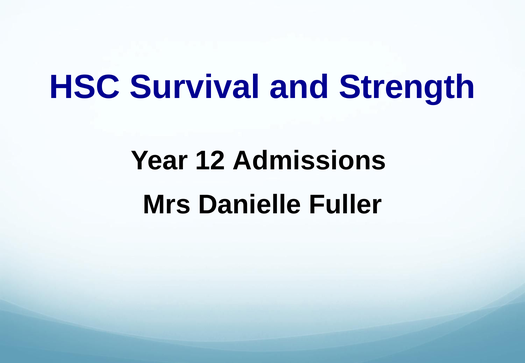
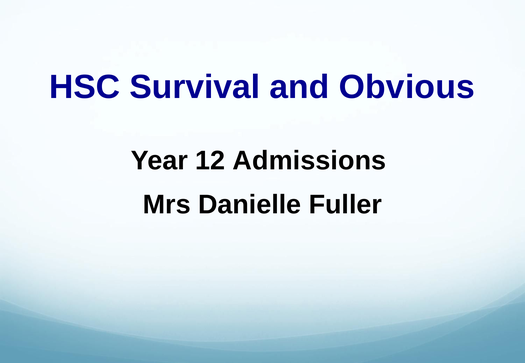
Strength: Strength -> Obvious (407, 87)
